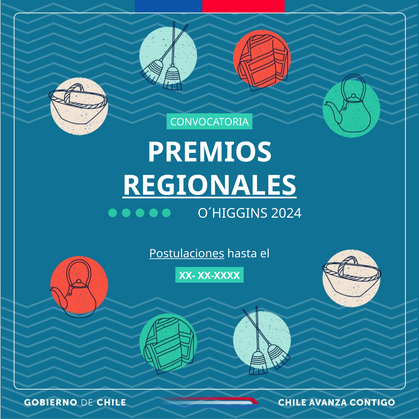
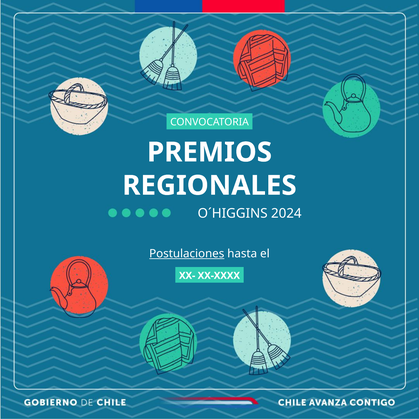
REGIONALES underline: present -> none (209, 186)
